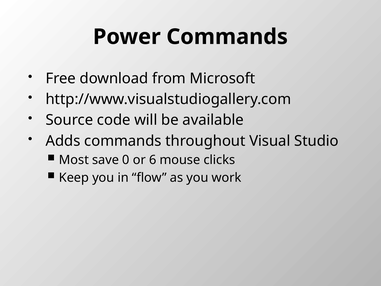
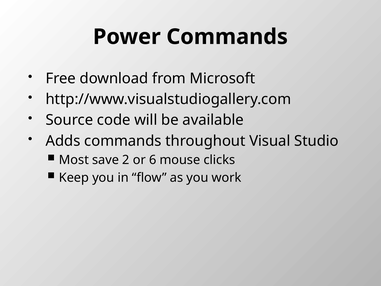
0: 0 -> 2 (126, 160)
